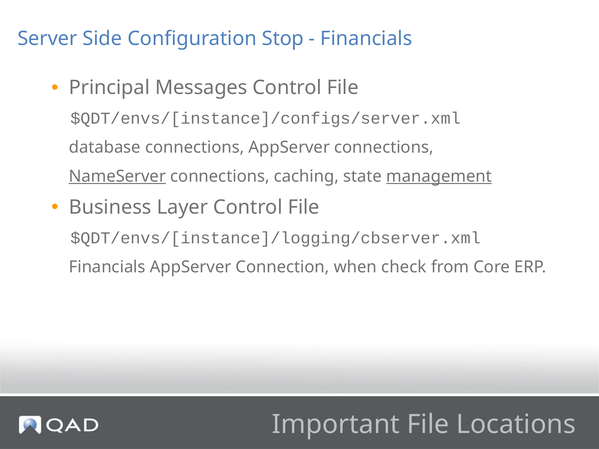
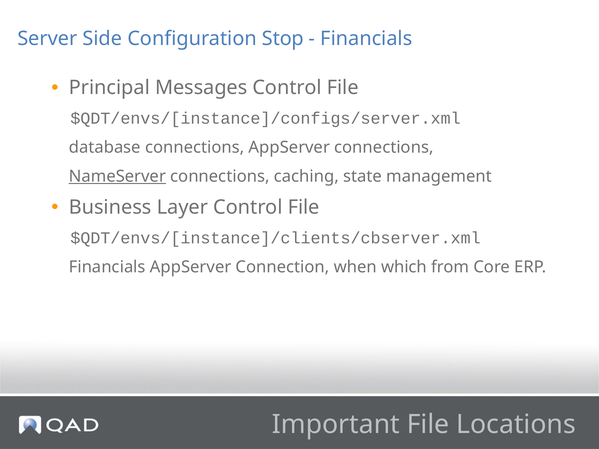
management underline: present -> none (439, 176)
$QDT/envs/[instance]/logging/cbserver.xml: $QDT/envs/[instance]/logging/cbserver.xml -> $QDT/envs/[instance]/clients/cbserver.xml (275, 238)
check: check -> which (404, 267)
